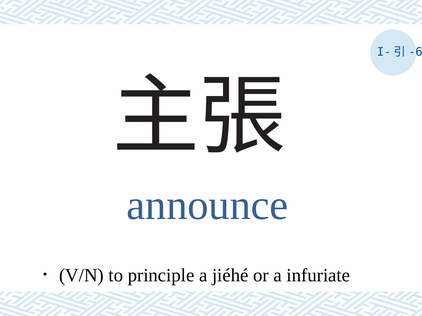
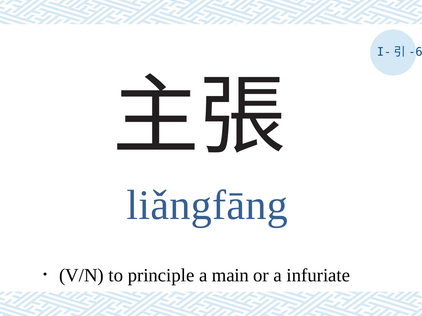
announce: announce -> liǎngfāng (207, 206)
jiéhé: jiéhé -> main (230, 276)
